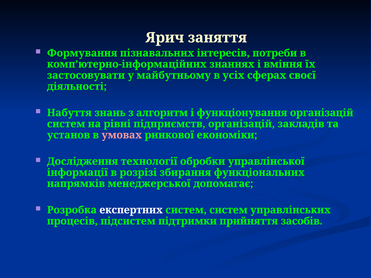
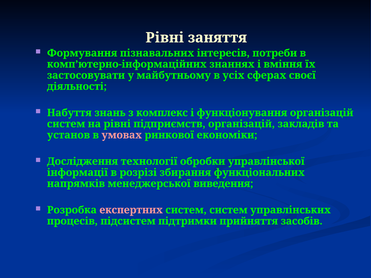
Ярич: Ярич -> Рівні (165, 38)
алгоритм: алгоритм -> комплекс (162, 113)
допомагає: допомагає -> виведення (223, 184)
експертних colour: white -> pink (131, 210)
